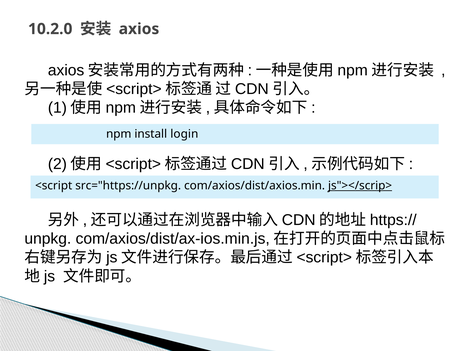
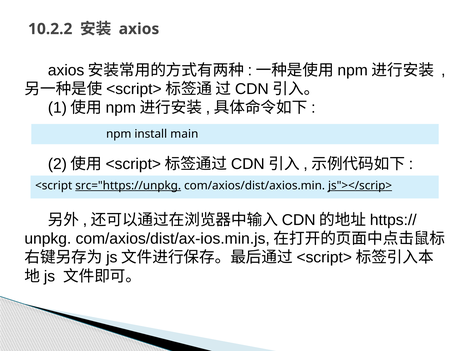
10.2.0: 10.2.0 -> 10.2.2 (50, 29)
login: login -> main (184, 134)
src="https://unpkg underline: none -> present (128, 186)
